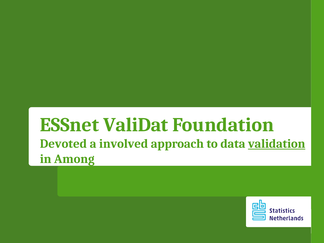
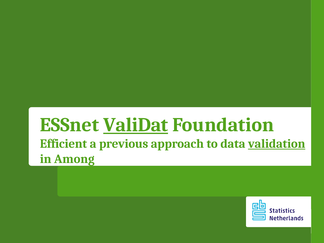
ValiDat underline: none -> present (136, 125)
Devoted: Devoted -> Efficient (63, 144)
involved: involved -> previous (124, 144)
